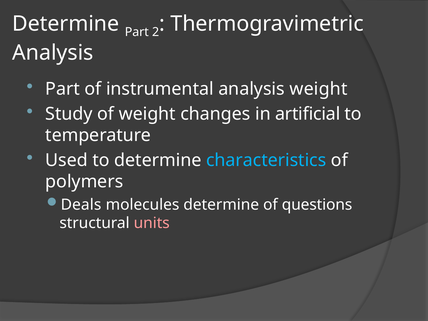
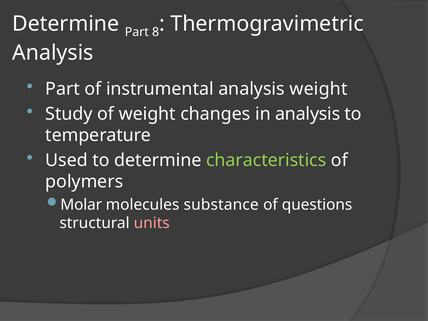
2: 2 -> 8 (156, 32)
in artificial: artificial -> analysis (308, 114)
characteristics colour: light blue -> light green (266, 160)
Deals: Deals -> Molar (81, 205)
molecules determine: determine -> substance (221, 205)
